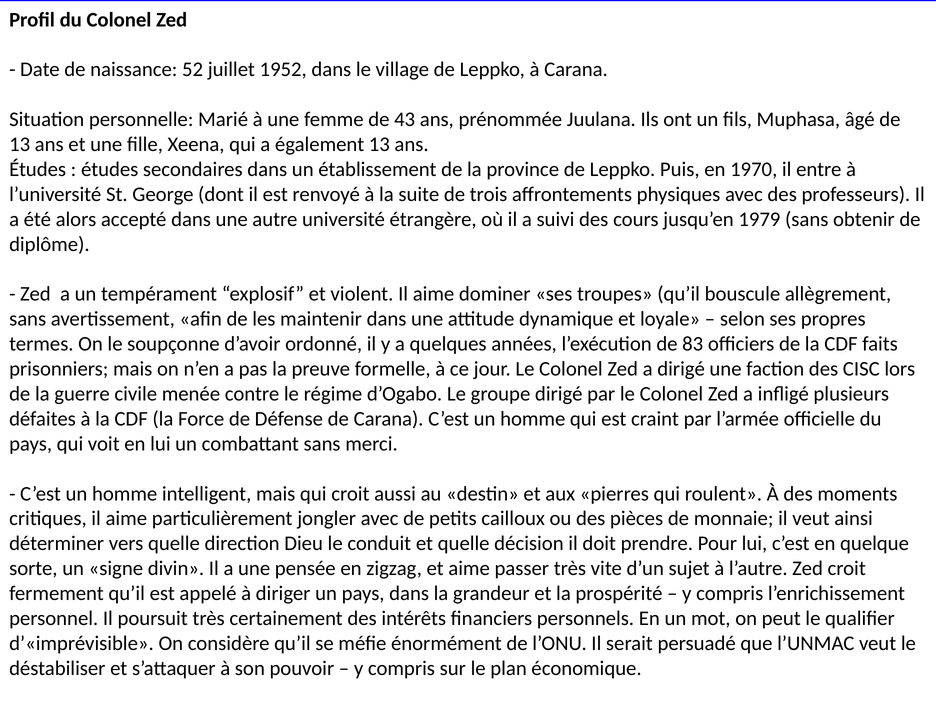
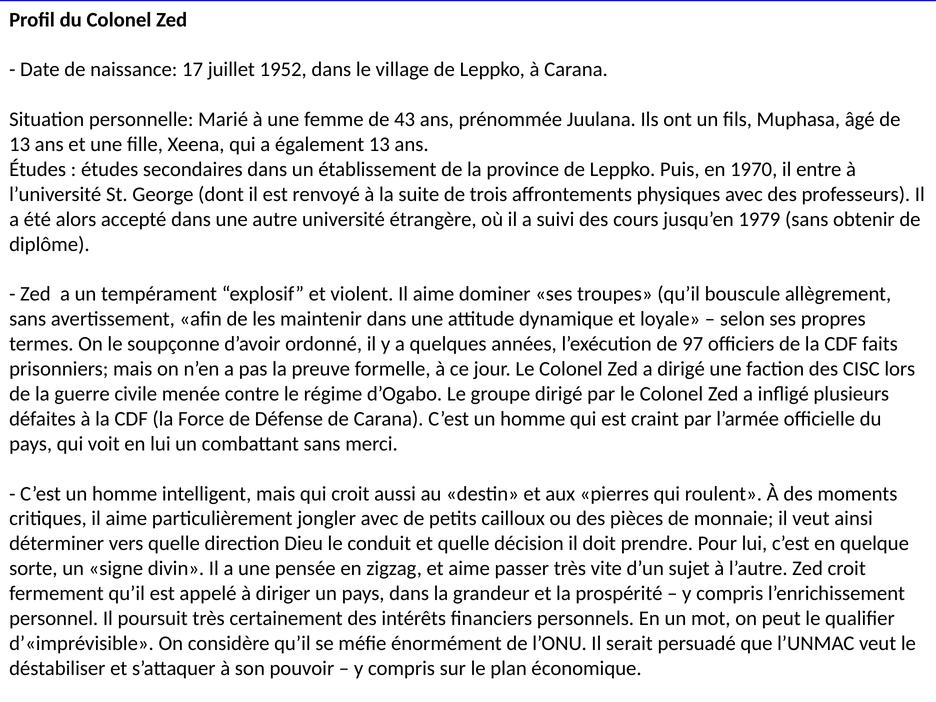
52: 52 -> 17 (193, 70)
83: 83 -> 97 (693, 344)
